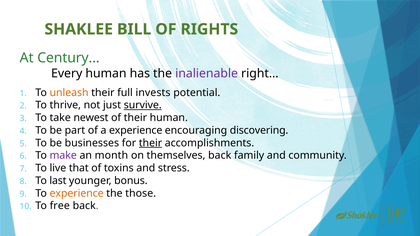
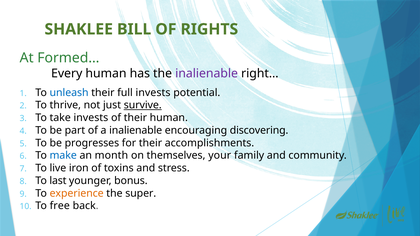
Century…: Century… -> Formed… (68, 58)
unleash colour: orange -> blue (69, 93)
take newest: newest -> invests (91, 118)
a experience: experience -> inalienable (136, 130)
businesses: businesses -> progresses (92, 143)
their underline: present -> none (150, 143)
make colour: purple -> blue (63, 156)
themselves back: back -> your (220, 156)
that: that -> iron (79, 168)
those: those -> super (141, 193)
